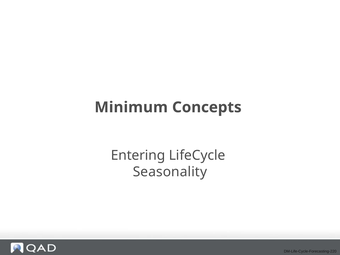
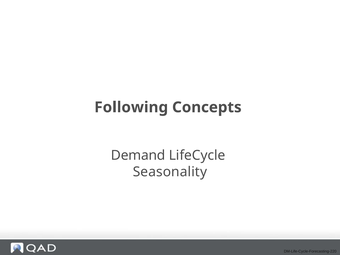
Minimum: Minimum -> Following (131, 107)
Entering: Entering -> Demand (138, 155)
